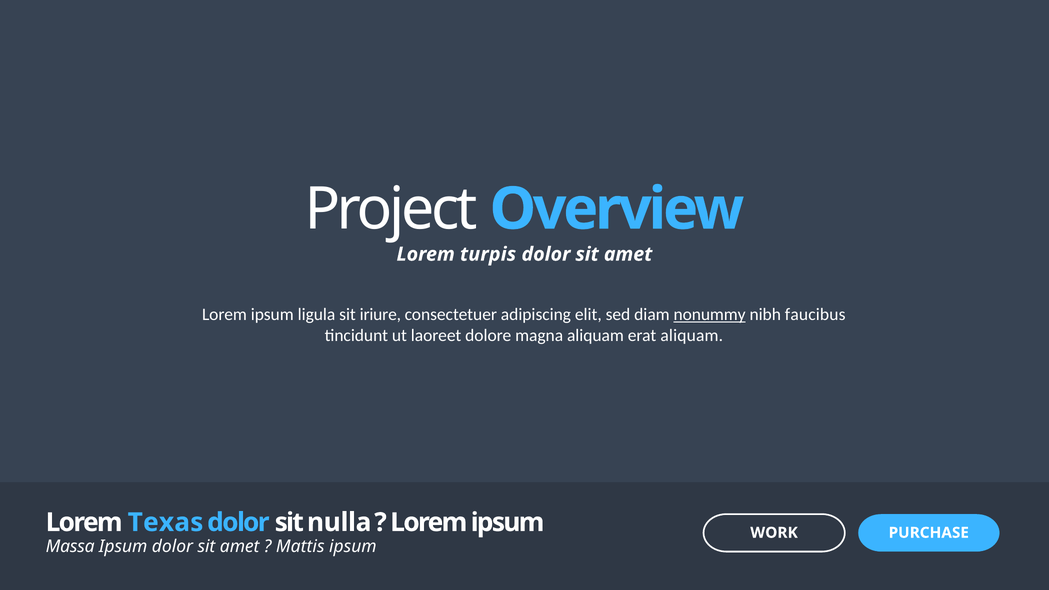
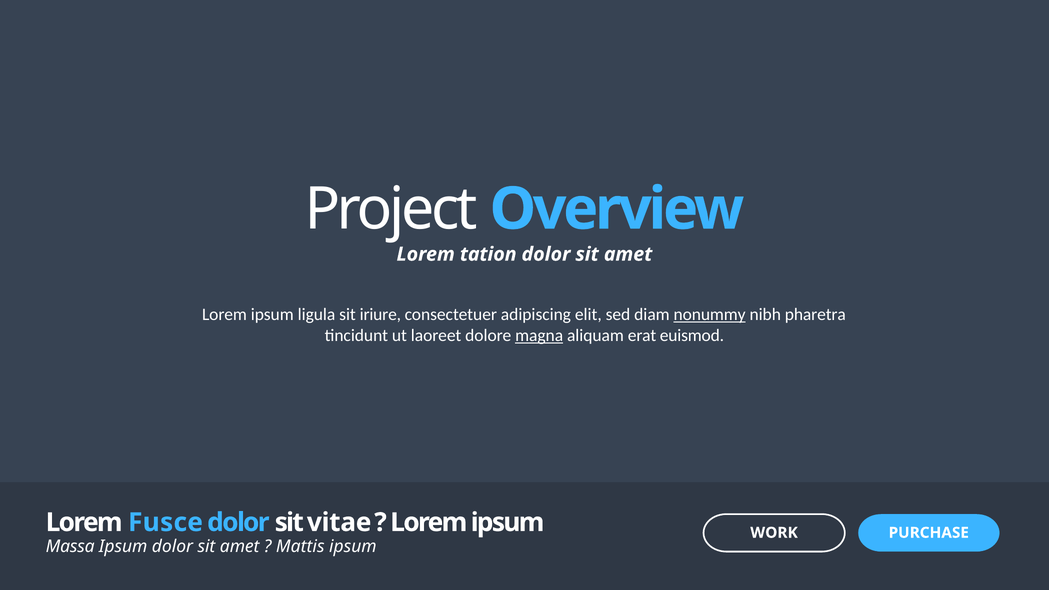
turpis: turpis -> tation (488, 254)
faucibus: faucibus -> pharetra (815, 315)
magna underline: none -> present (539, 336)
erat aliquam: aliquam -> euismod (692, 336)
Texas: Texas -> Fusce (166, 522)
nulla: nulla -> vitae (339, 522)
